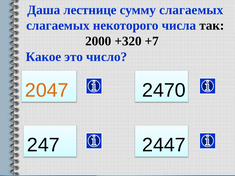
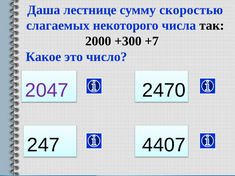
сумму слагаемых: слагаемых -> скоростью (191, 10)
+320: +320 -> +300 (128, 41)
2047 colour: orange -> purple (47, 90)
2447: 2447 -> 4407 (164, 145)
